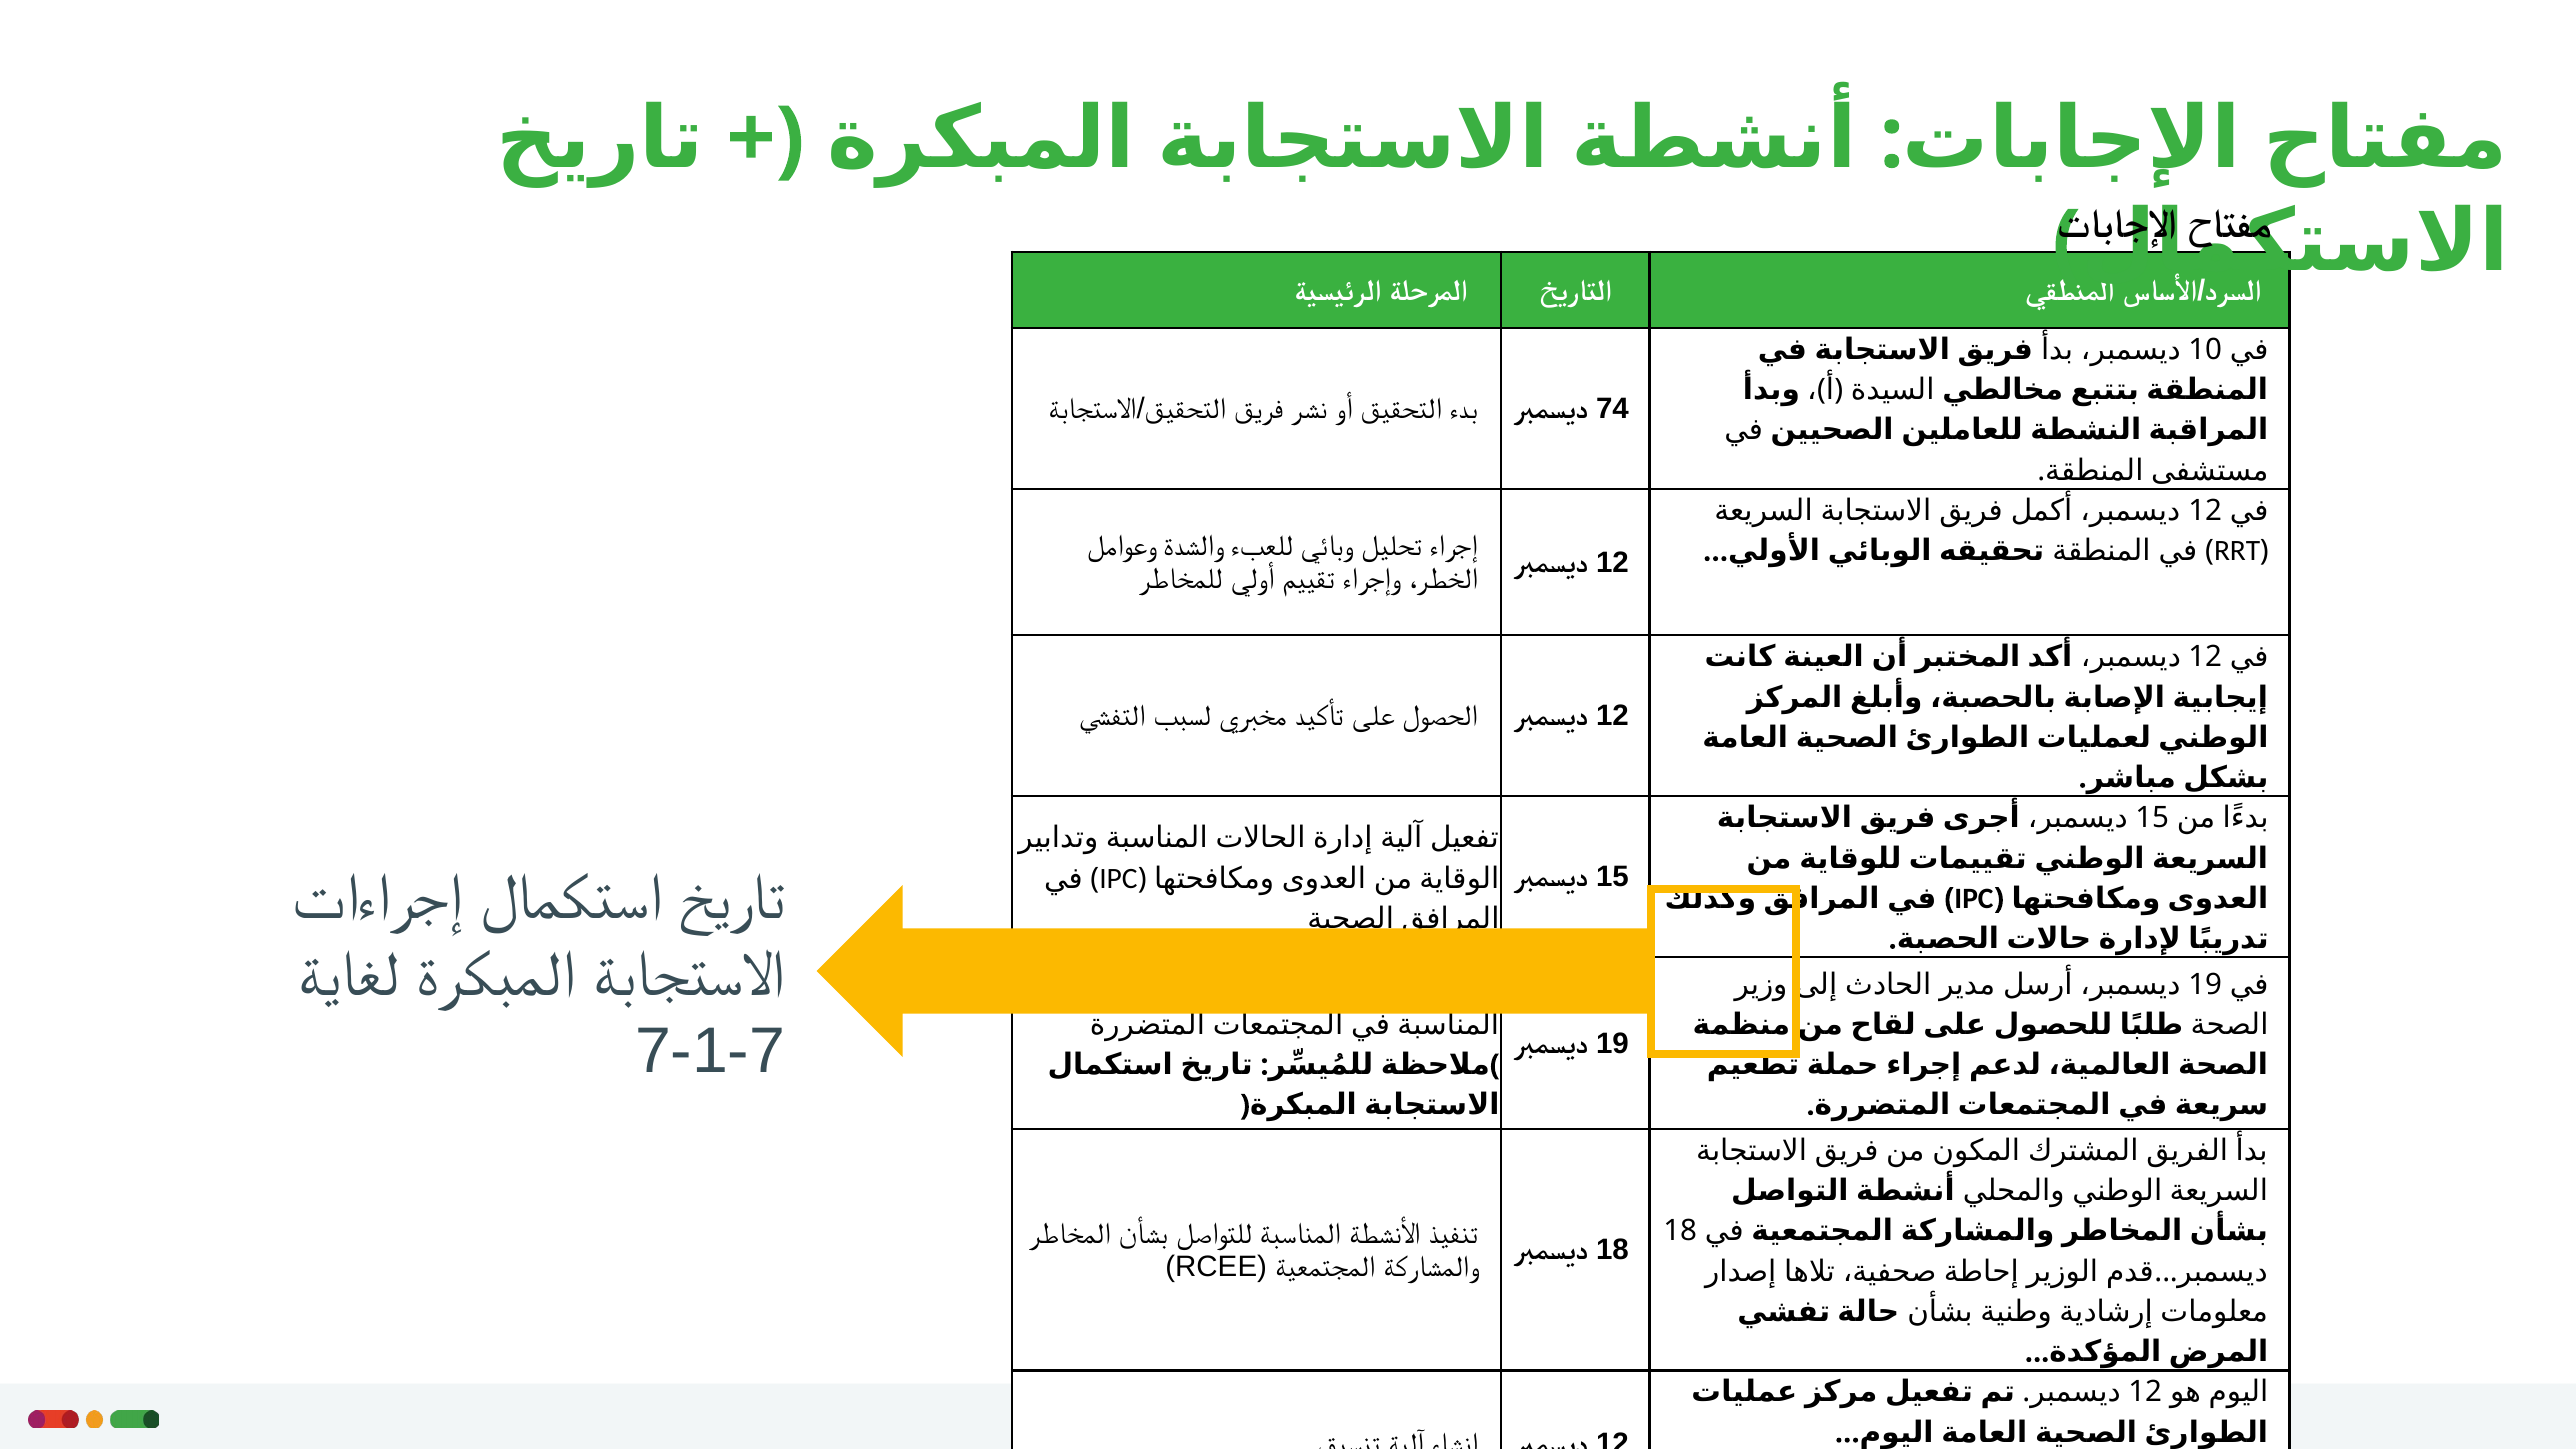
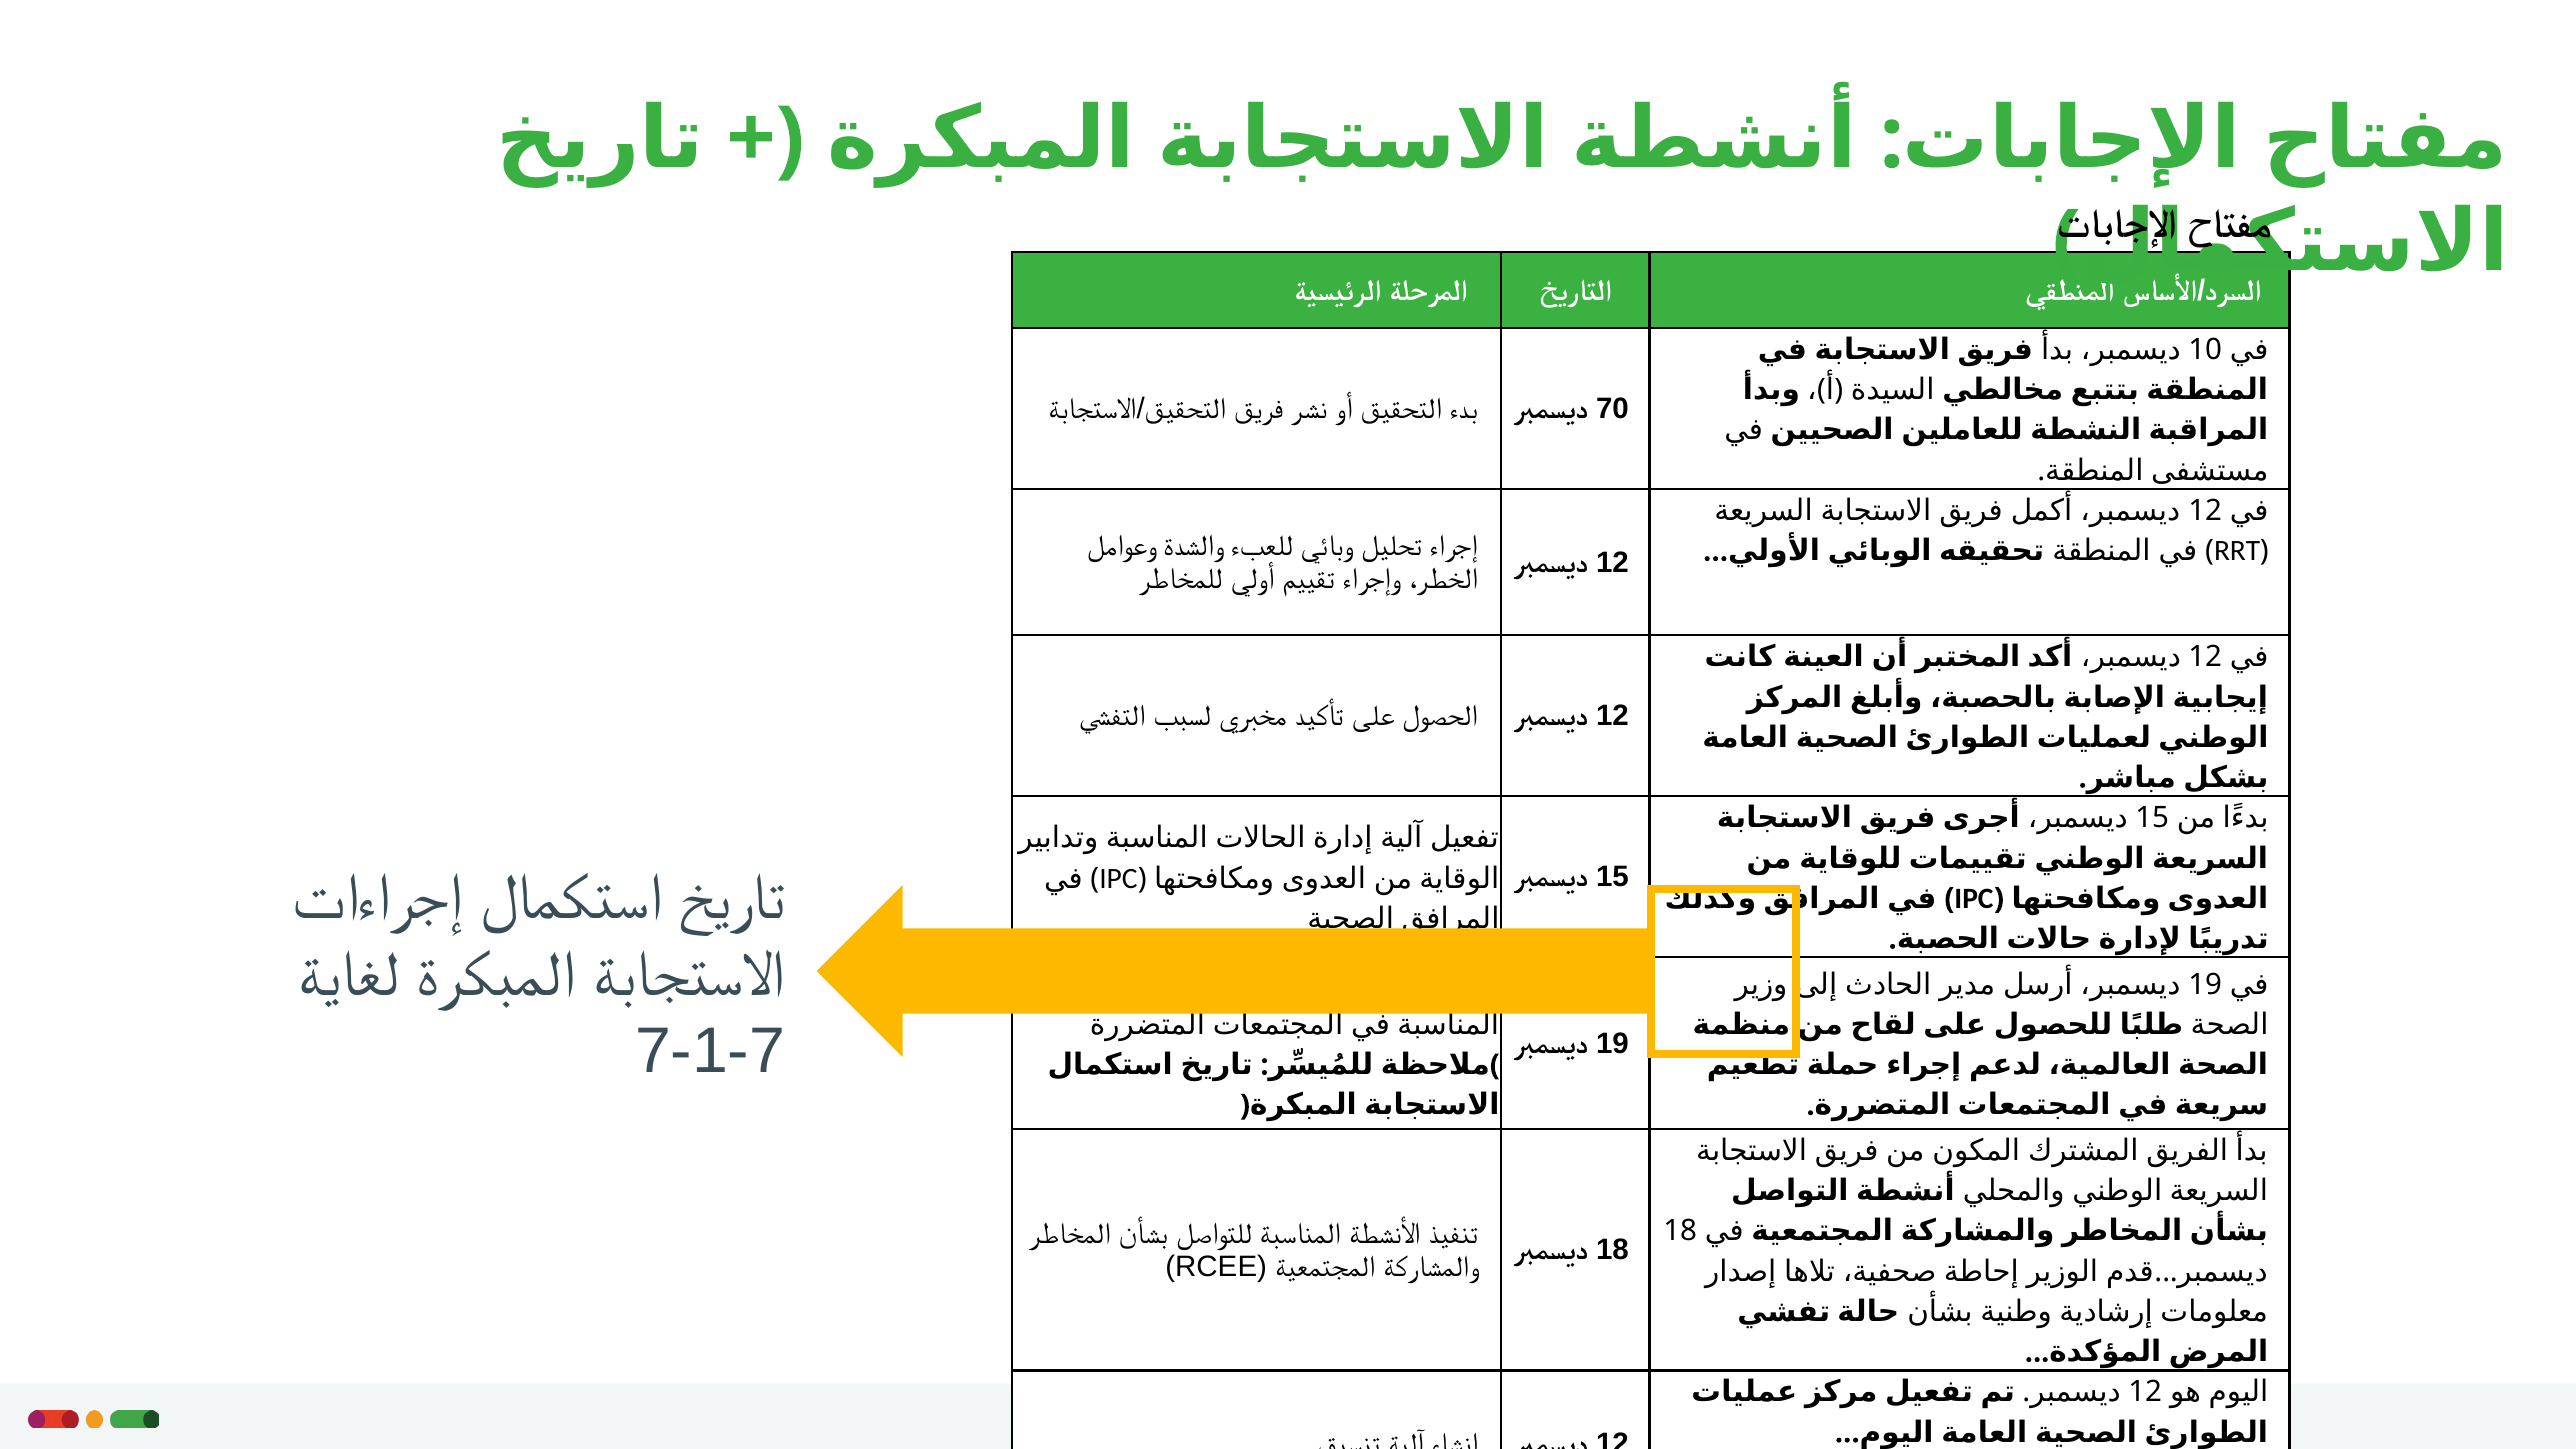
74: 74 -> 70 (1612, 409)
